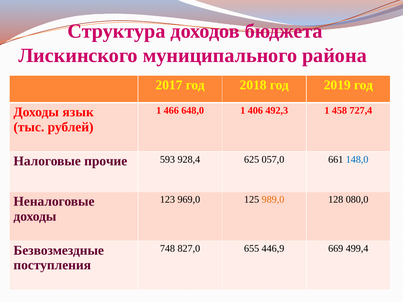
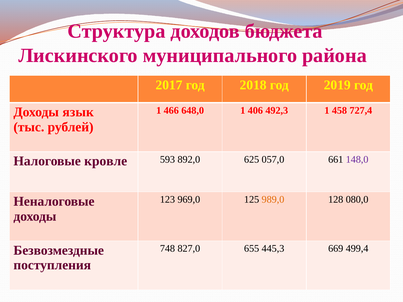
прочие: прочие -> кровле (106, 161)
928,4: 928,4 -> 892,0 (189, 159)
148,0 colour: blue -> purple (357, 159)
446,9: 446,9 -> 445,3 (273, 249)
